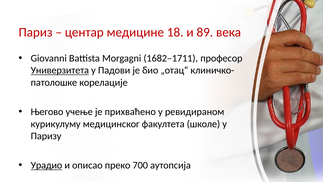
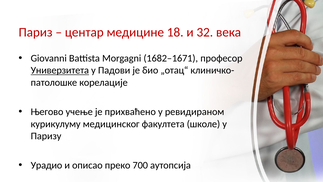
89: 89 -> 32 (205, 32)
1682–1711: 1682–1711 -> 1682–1671 (171, 58)
Урадио underline: present -> none (46, 165)
